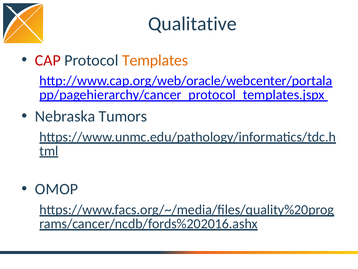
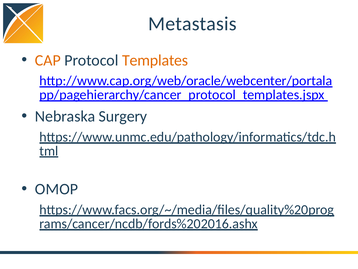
Qualitative: Qualitative -> Metastasis (192, 24)
CAP colour: red -> orange (48, 60)
Tumors: Tumors -> Surgery (123, 116)
